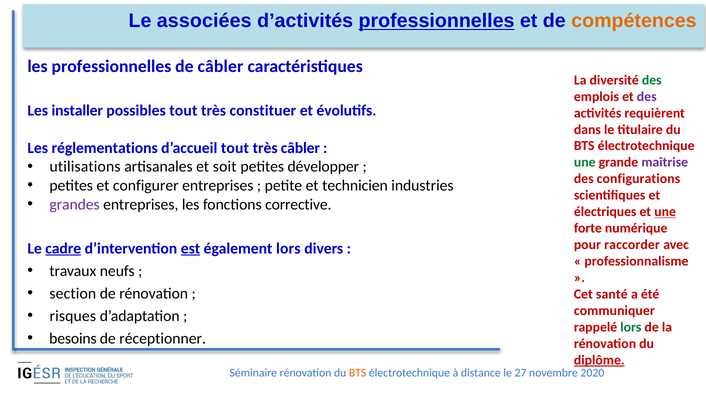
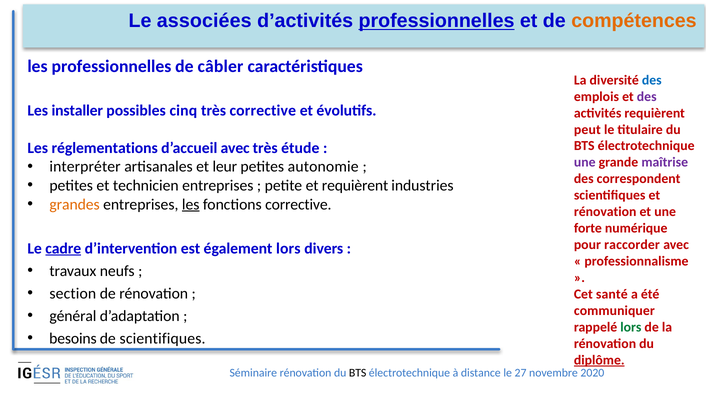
des colour: green -> blue (652, 80)
possibles tout: tout -> cinq (183, 110)
très constituer: constituer -> corrective (263, 110)
dans: dans -> peut (587, 130)
d’accueil tout: tout -> avec (235, 148)
très câbler: câbler -> étude (300, 148)
une colour: green -> purple (585, 162)
utilisations: utilisations -> interpréter (85, 167)
soit: soit -> leur (225, 167)
développer: développer -> autonomie (323, 167)
configurations: configurations -> correspondent (639, 179)
configurer: configurer -> technicien (146, 186)
et technicien: technicien -> requièrent (355, 186)
grandes colour: purple -> orange (75, 204)
les underline: none -> present (191, 204)
électriques: électriques -> rénovation (605, 212)
une underline: present -> none (665, 212)
est underline: present -> none (191, 248)
risques: risques -> général (73, 316)
de réceptionner: réceptionner -> scientifiques (163, 339)
BTS colour: orange -> black (358, 373)
